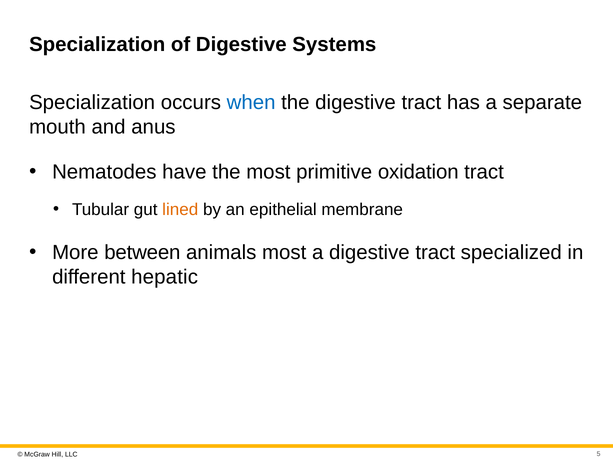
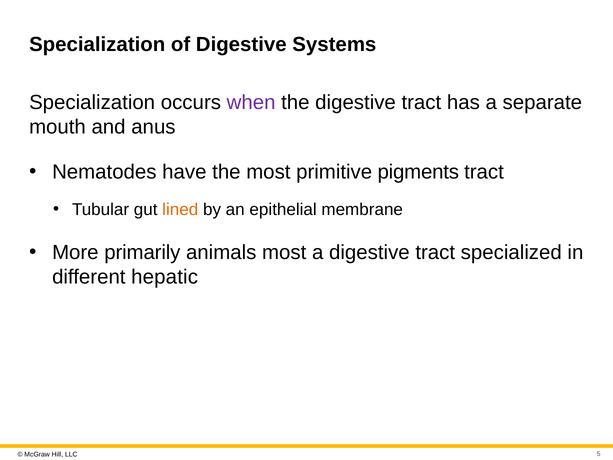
when colour: blue -> purple (251, 102)
oxidation: oxidation -> pigments (418, 172)
between: between -> primarily (142, 253)
